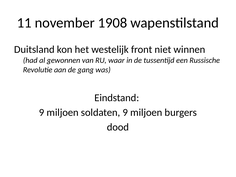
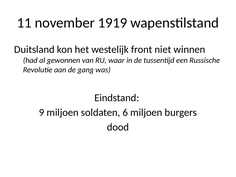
1908: 1908 -> 1919 (113, 23)
soldaten 9: 9 -> 6 (125, 112)
